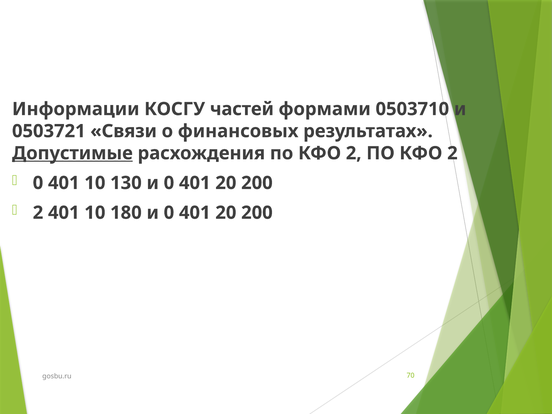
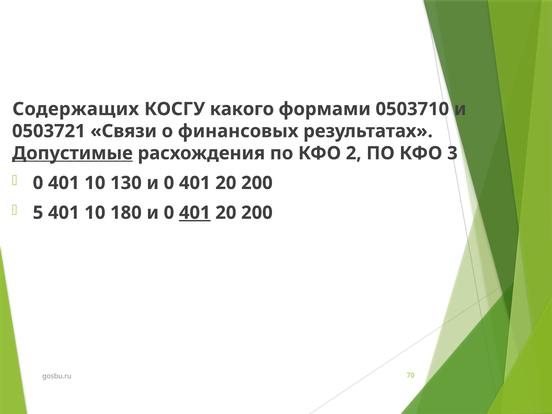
Информации: Информации -> Содержащих (76, 109)
частей: частей -> какого (242, 109)
2 ПО КФО 2: 2 -> 3 (452, 153)
2: 2 -> 5 (38, 213)
401 underline: none -> present (195, 213)
